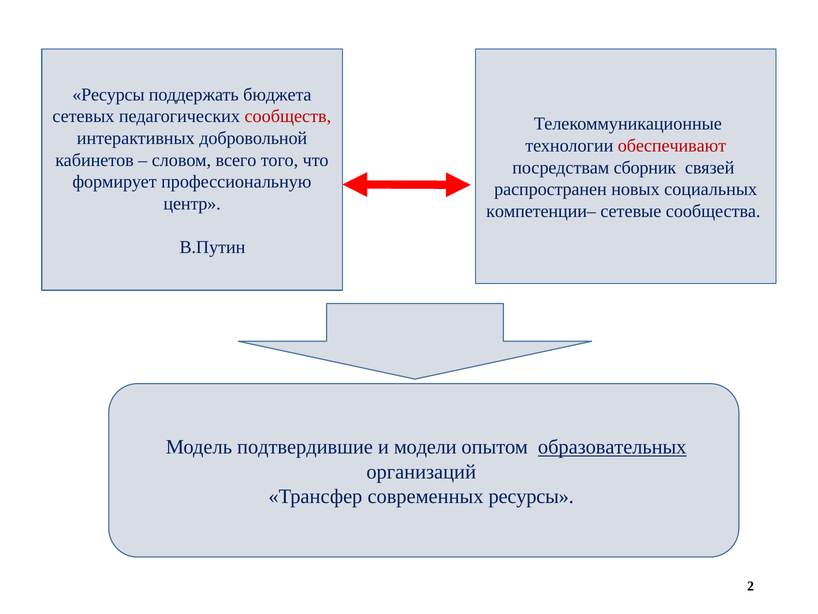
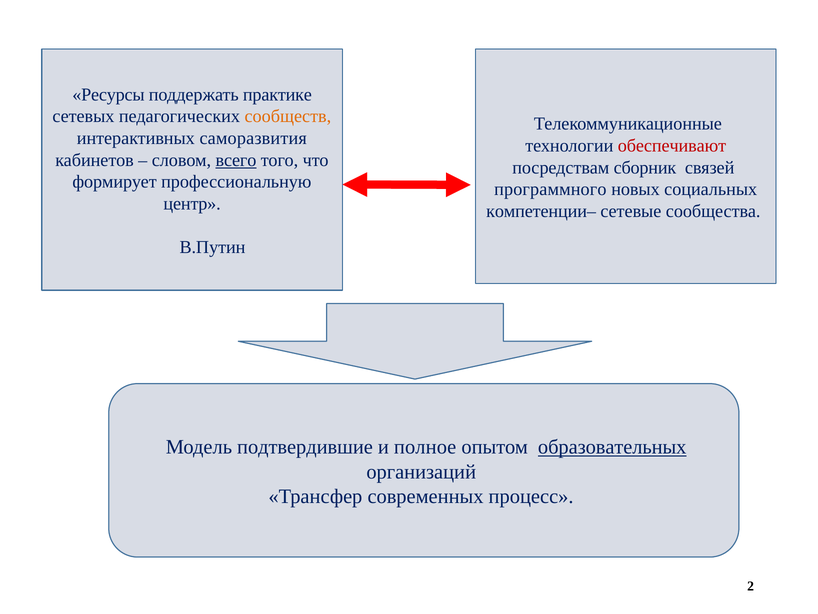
бюджета: бюджета -> практике (277, 95)
сообществ colour: red -> orange (288, 116)
добровольной: добровольной -> саморазвития (253, 138)
всего underline: none -> present (236, 160)
распространен: распространен -> программного (550, 189)
модели: модели -> полное (425, 447)
современных ресурсы: ресурсы -> процесс (531, 496)
